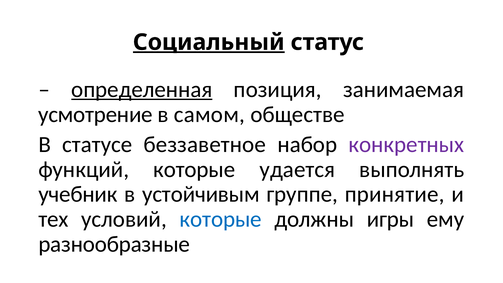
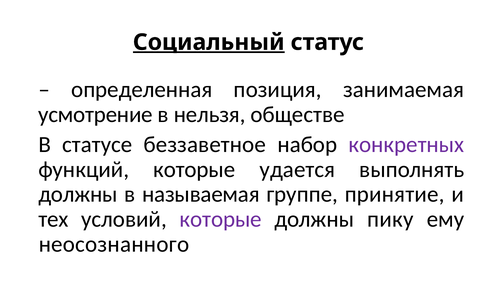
определенная underline: present -> none (142, 90)
самом: самом -> нельзя (210, 114)
учебник: учебник -> должны (78, 194)
устойчивым: устойчивым -> называемая (201, 194)
которые colour: blue -> purple (221, 219)
игры: игры -> пику (390, 219)
разнообразные: разнообразные -> неосознанного (114, 244)
